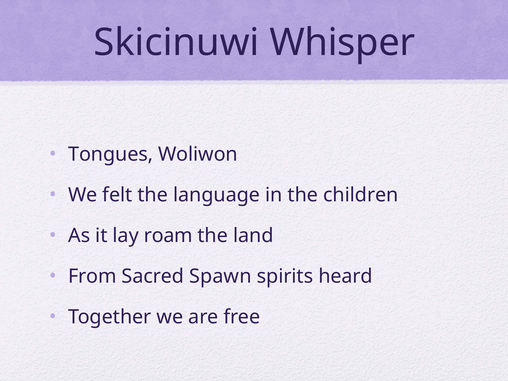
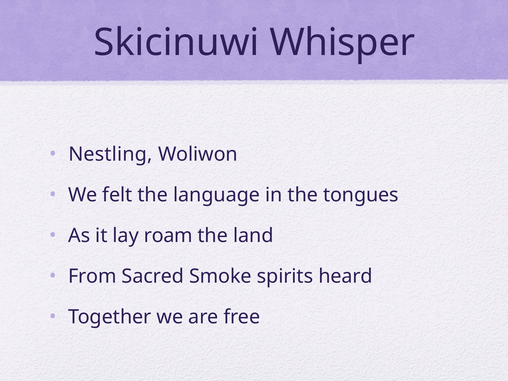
Tongues: Tongues -> Nestling (111, 154)
children: children -> tongues (361, 195)
Spawn: Spawn -> Smoke (220, 276)
